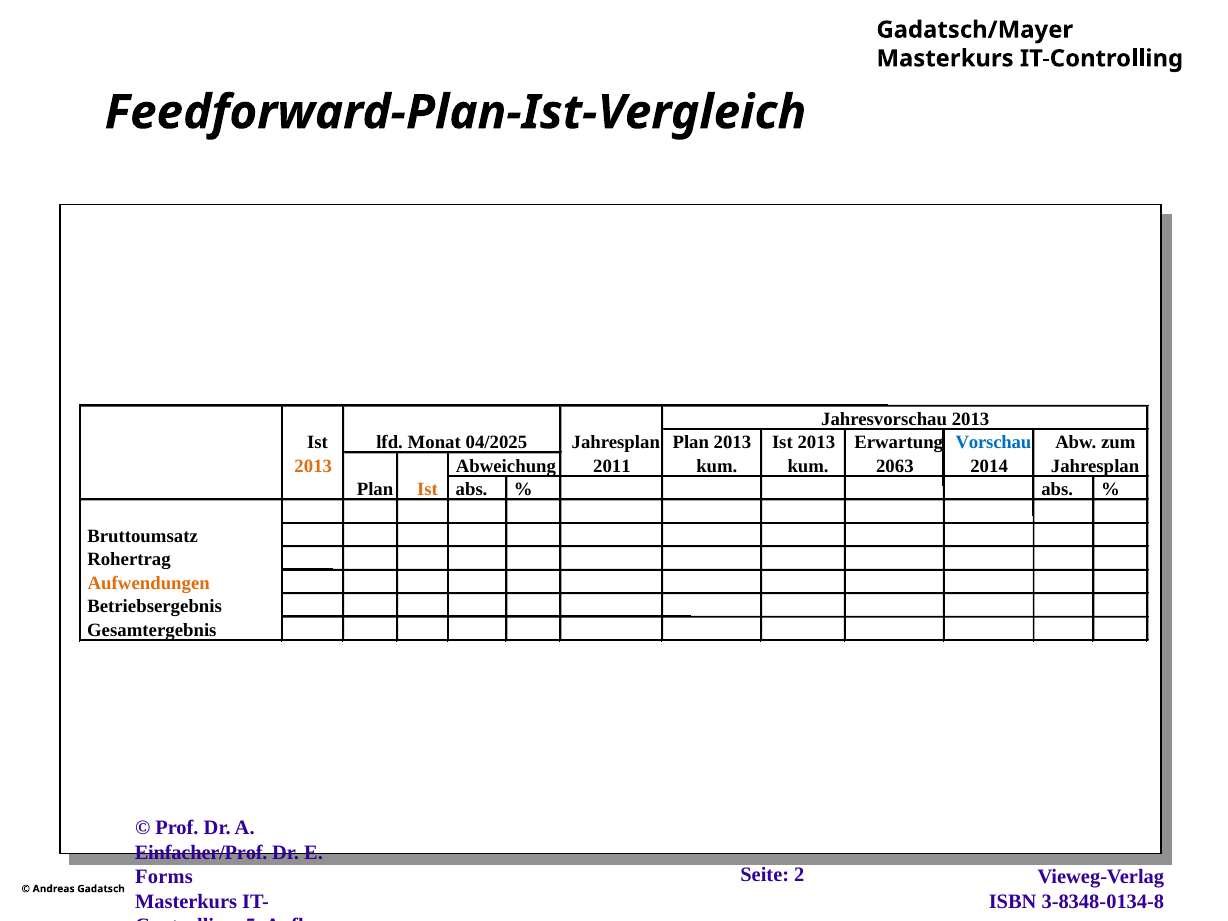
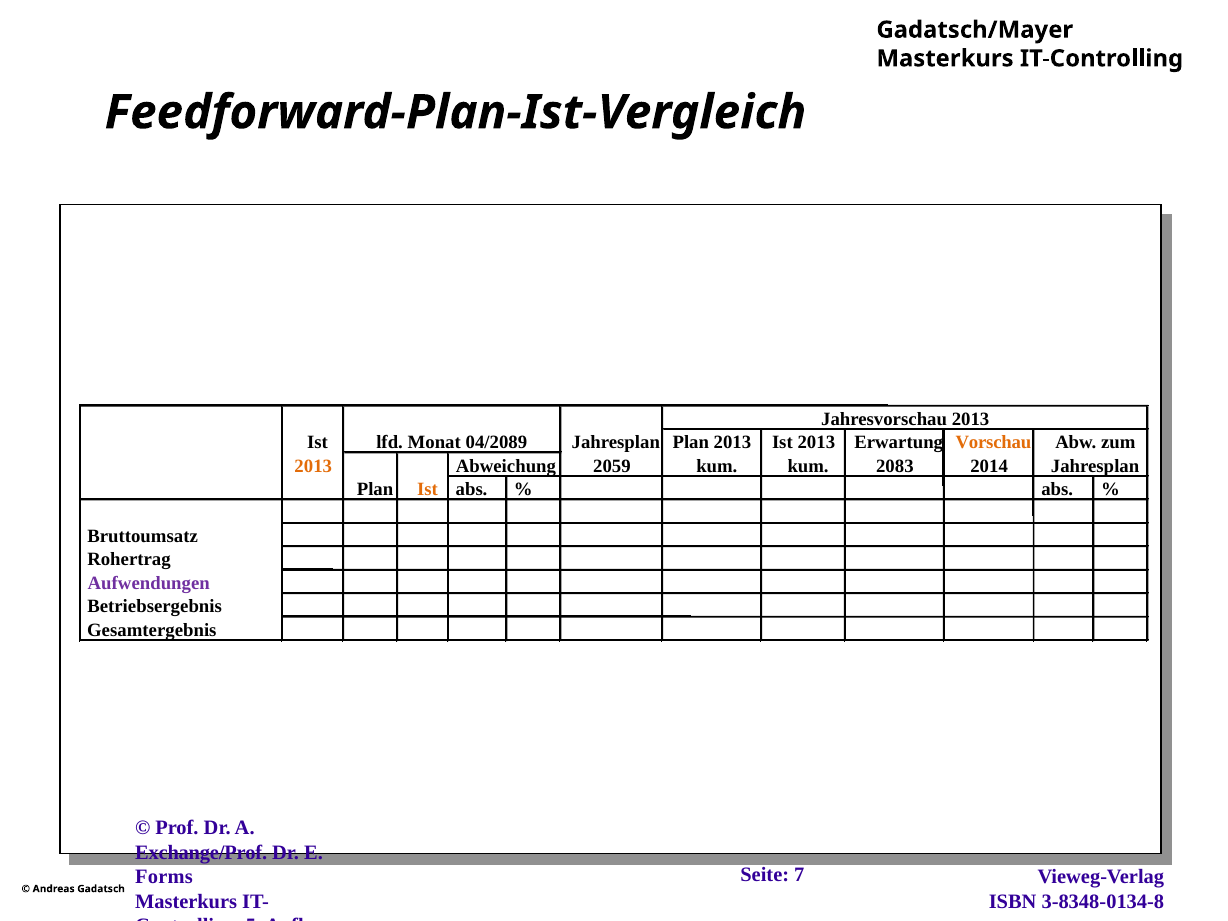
Vorschau colour: blue -> orange (993, 442)
04/2025: 04/2025 -> 04/2089 (496, 443)
2011: 2011 -> 2059 (612, 466)
2063: 2063 -> 2083 (895, 466)
Aufwendungen colour: orange -> purple (149, 583)
Einfacher/Prof: Einfacher/Prof -> Exchange/Prof (201, 852)
2: 2 -> 7 (799, 875)
